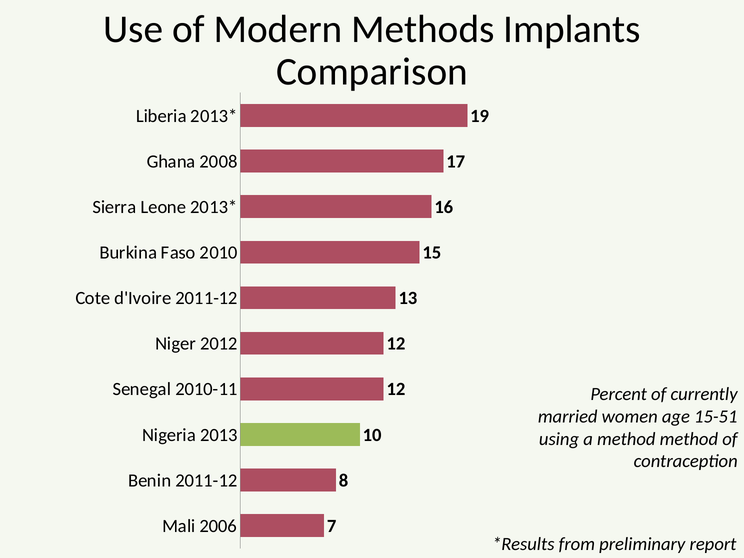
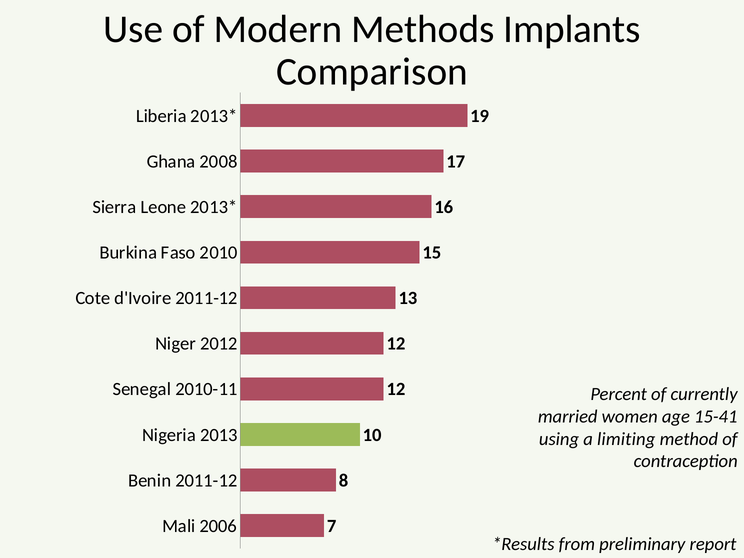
15-51: 15-51 -> 15-41 (716, 417)
a method: method -> limiting (626, 439)
